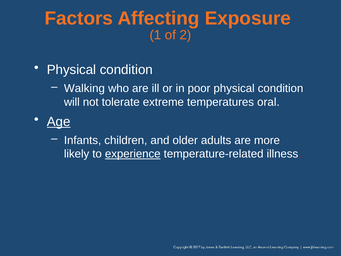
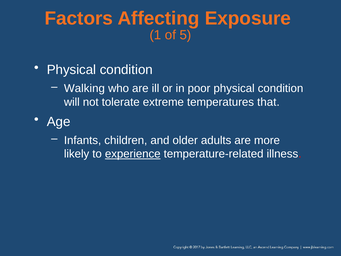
2: 2 -> 5 (186, 35)
oral: oral -> that (268, 102)
Age underline: present -> none (59, 122)
